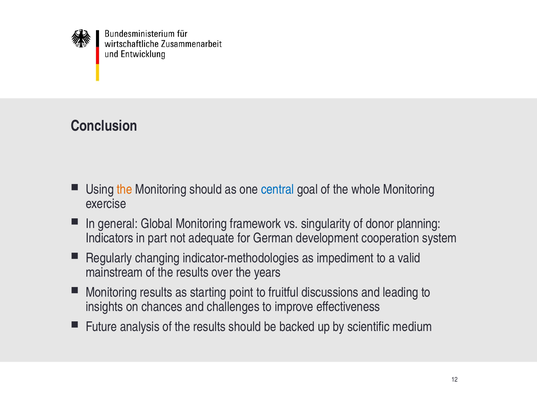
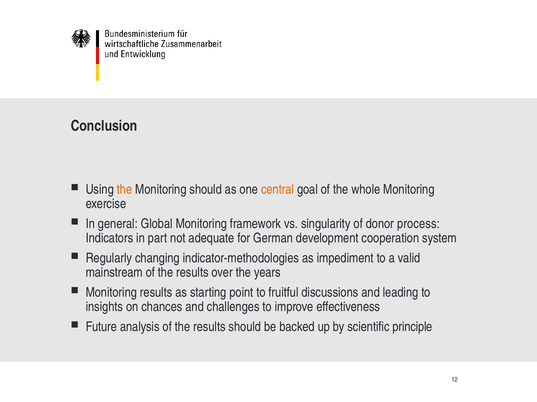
central colour: blue -> orange (278, 190)
planning: planning -> process (419, 224)
medium: medium -> principle (412, 327)
